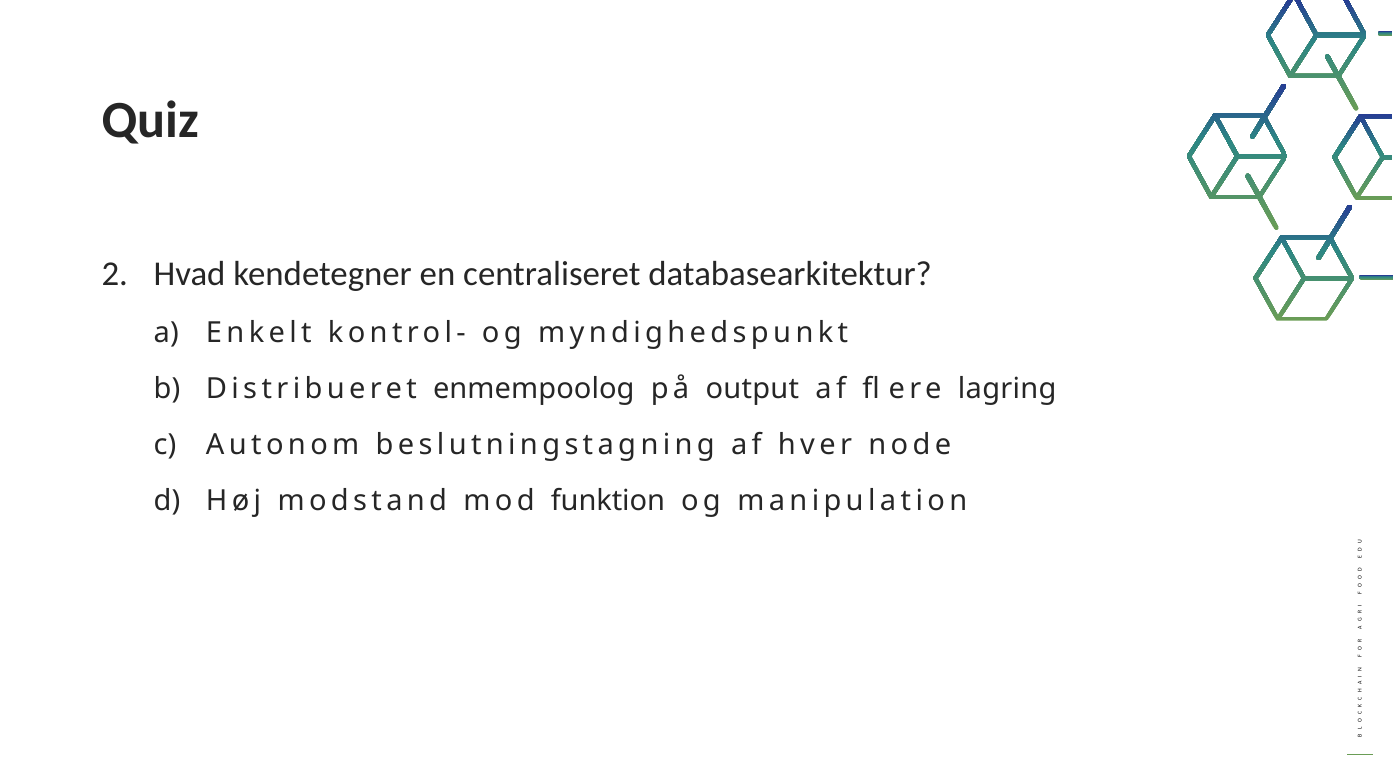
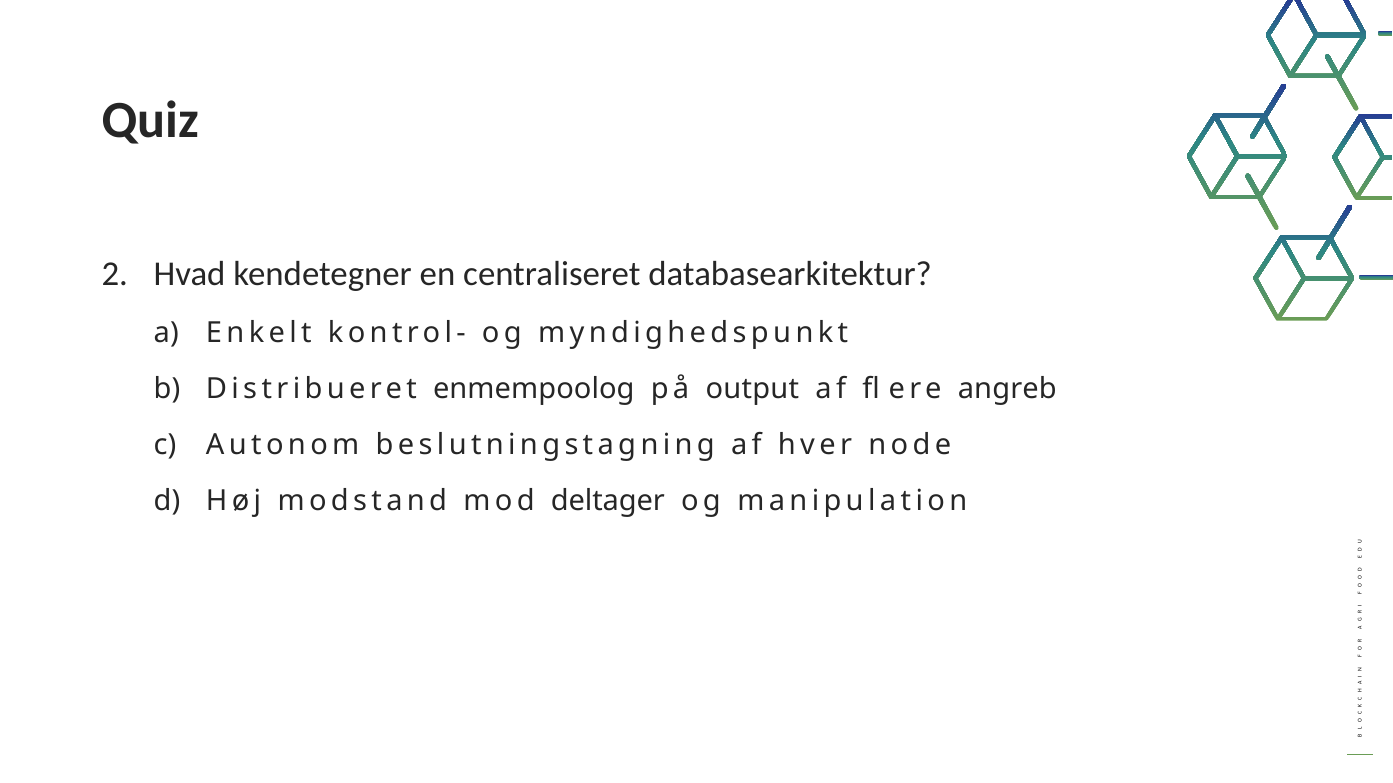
lagring: lagring -> angreb (1007, 389)
funktion: funktion -> deltager (608, 501)
